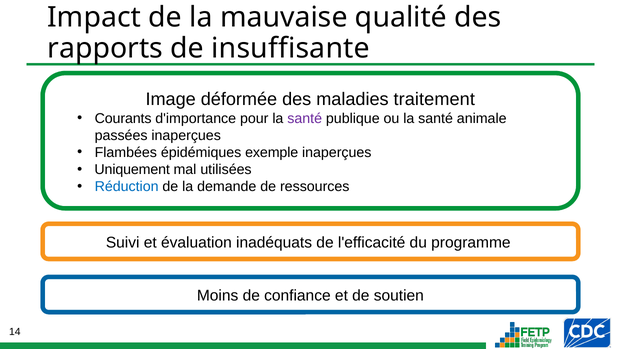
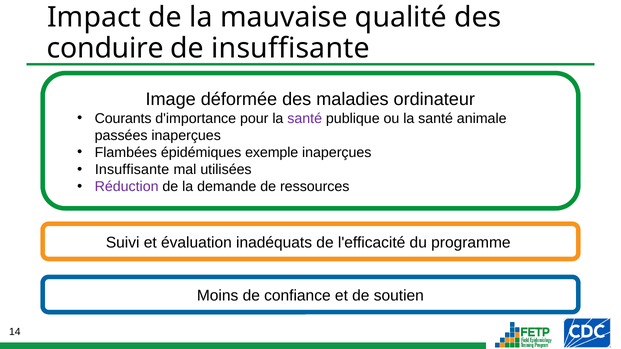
rapports: rapports -> conduire (105, 48)
traitement: traitement -> ordinateur (434, 99)
Uniquement: Uniquement -> Insuffisante (132, 170)
Réduction colour: blue -> purple (127, 187)
